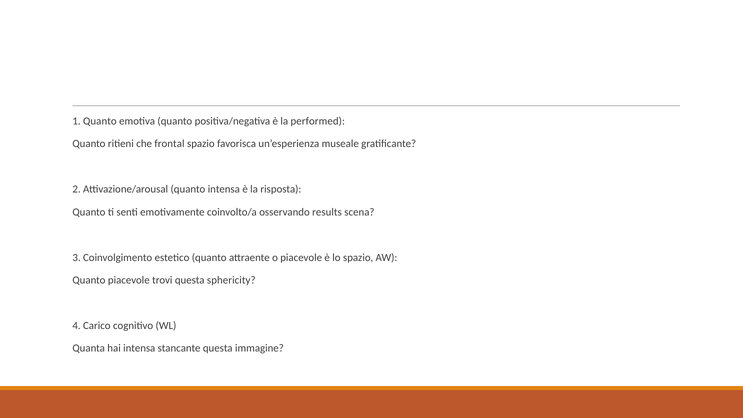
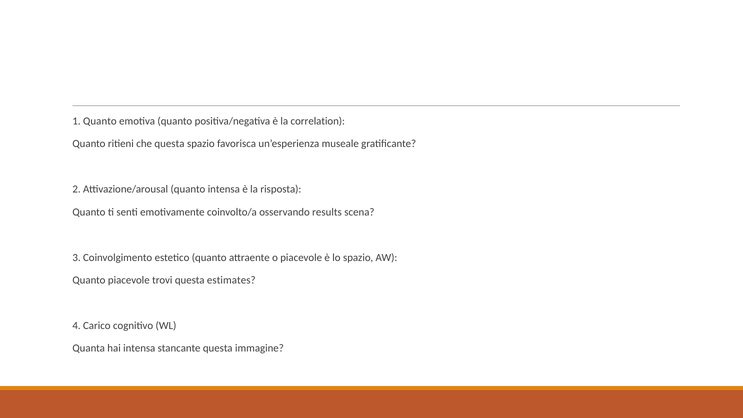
performed: performed -> correlation (318, 121)
che frontal: frontal -> questa (169, 144)
sphericity: sphericity -> estimates (231, 280)
